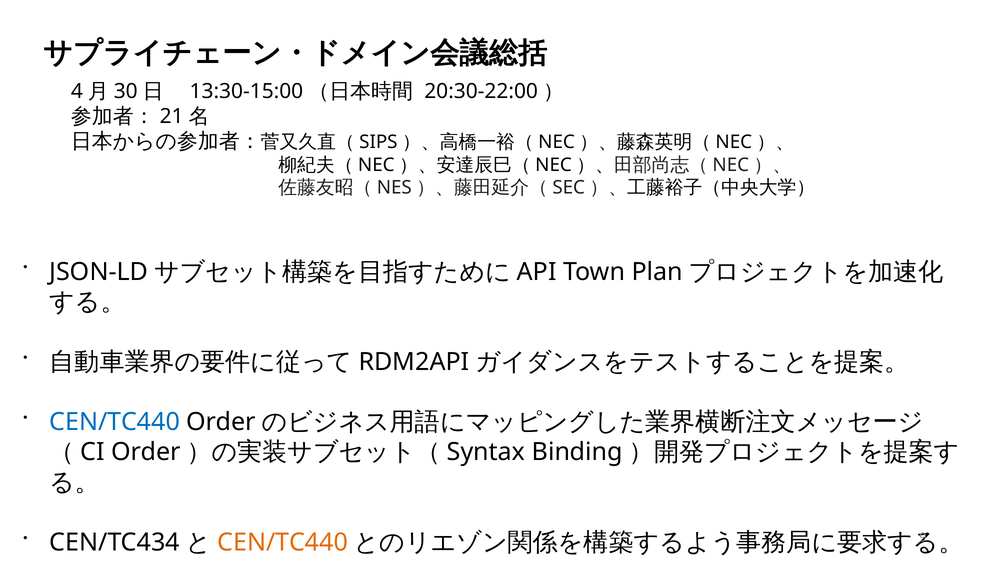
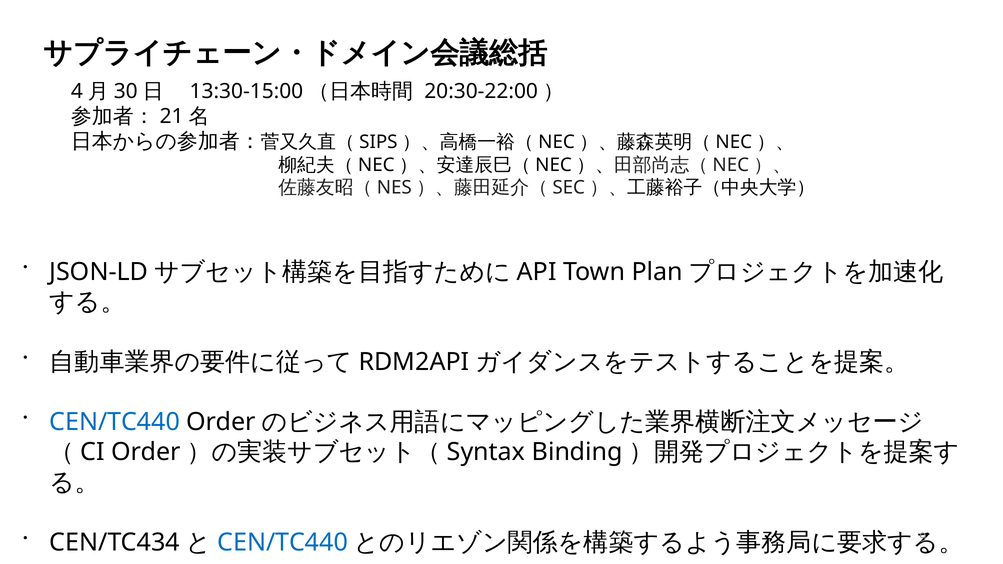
CEN/TC440 colour: orange -> blue (283, 543)
